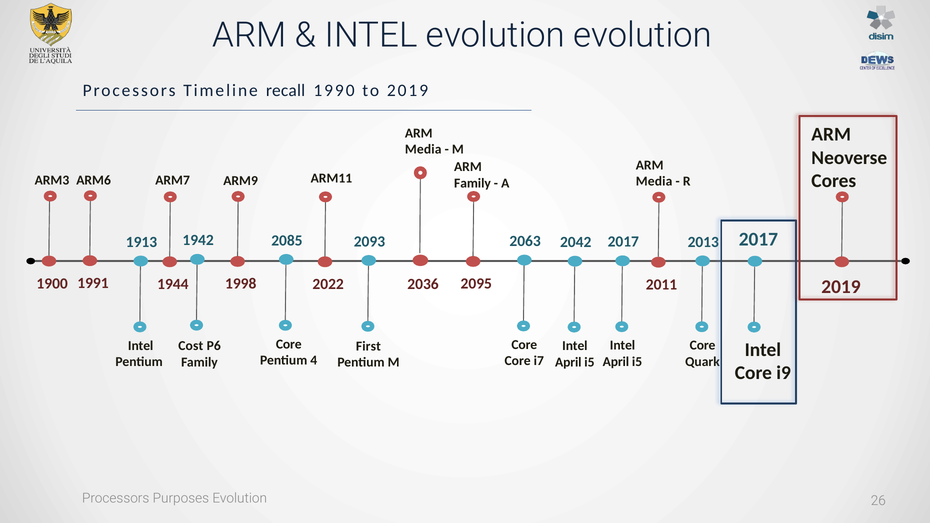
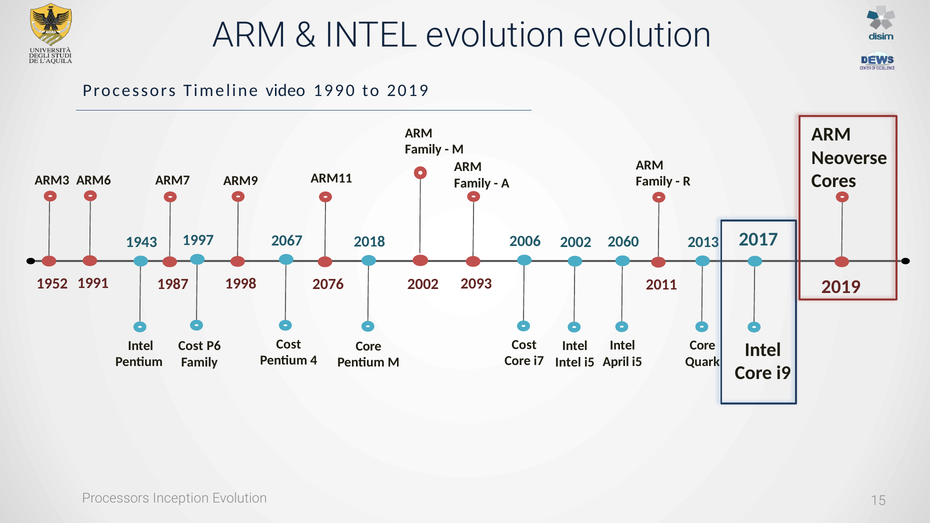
recall: recall -> video (286, 91)
Media: Media -> Family (423, 150)
Media: Media -> Family (654, 181)
1942: 1942 -> 1997 (198, 240)
2085: 2085 -> 2067 (287, 240)
2063: 2063 -> 2006 (525, 241)
2093: 2093 -> 2018 (369, 242)
2017: 2017 -> 2060 (623, 242)
1913: 1913 -> 1943 (141, 242)
2042: 2042 -> 2002 (576, 242)
1900: 1900 -> 1952 (52, 283)
2095: 2095 -> 2093 (476, 284)
2036: 2036 -> 2002 (423, 284)
1944: 1944 -> 1987 (173, 284)
2022: 2022 -> 2076 (328, 284)
Core: Core -> Cost (289, 344)
Core: Core -> Cost (524, 345)
First: First -> Core (369, 346)
April: April -> Intel (568, 362)
Purposes: Purposes -> Inception (181, 499)
26: 26 -> 15 (878, 501)
